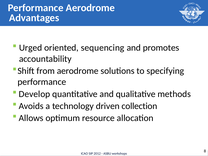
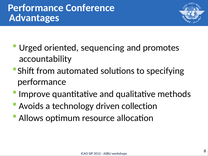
Performance Aerodrome: Aerodrome -> Conference (90, 8)
from aerodrome: aerodrome -> automated (78, 71)
Develop: Develop -> Improve (35, 94)
